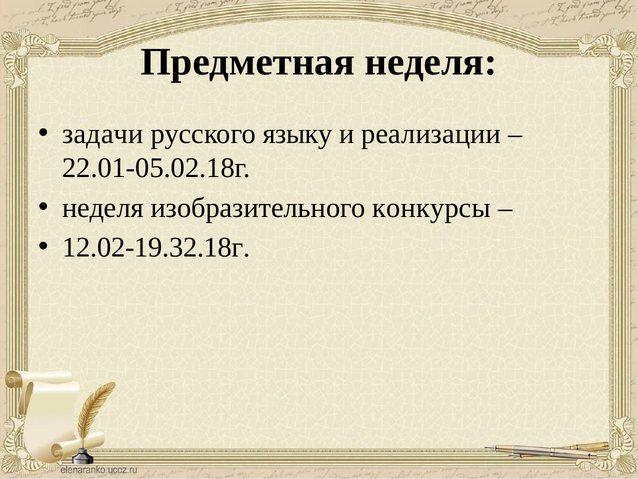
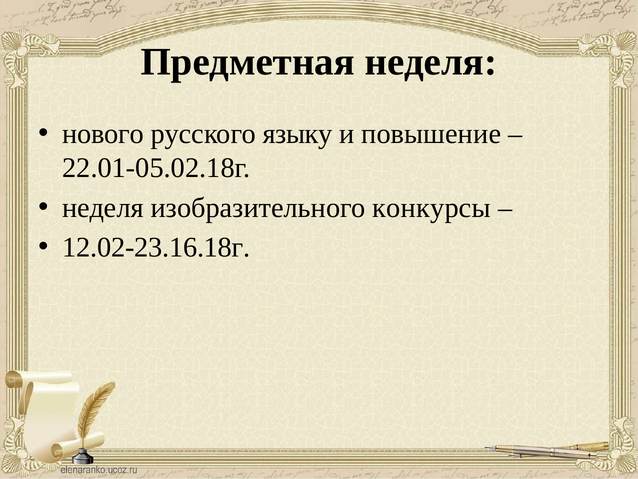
задачи: задачи -> нового (103, 134)
реализации: реализации -> повышение (431, 134)
12.02-19.32.18г: 12.02-19.32.18г -> 12.02-23.16.18г (156, 247)
